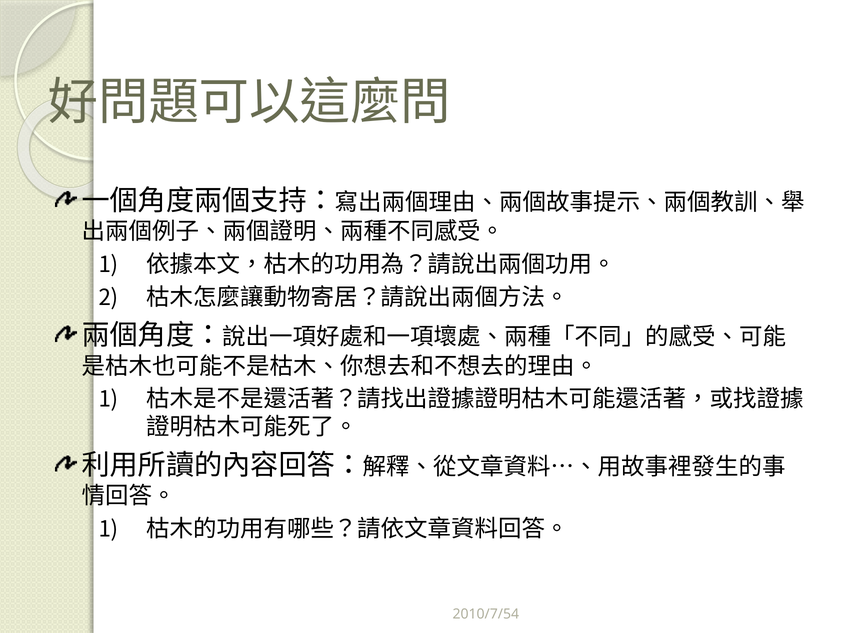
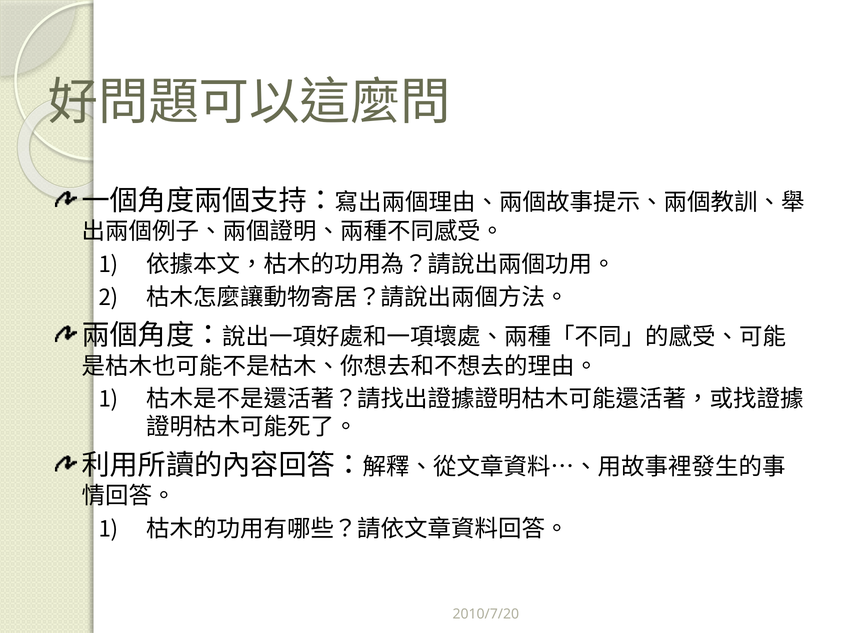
2010/7/54: 2010/7/54 -> 2010/7/20 (486, 614)
